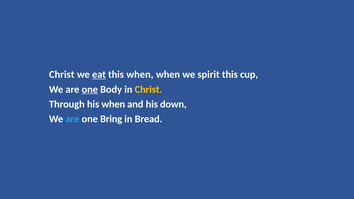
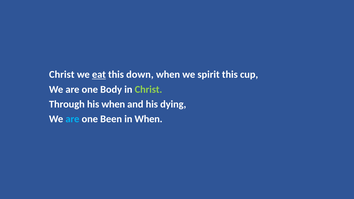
this when: when -> down (140, 75)
one underline: present -> none (90, 89)
Christ colour: yellow -> light green (148, 89)
down: down -> dying (173, 104)
Bring: Bring -> Been (111, 119)
in Bread: Bread -> When (149, 119)
